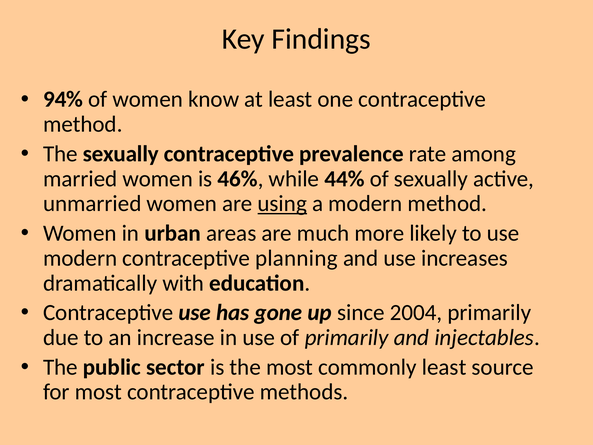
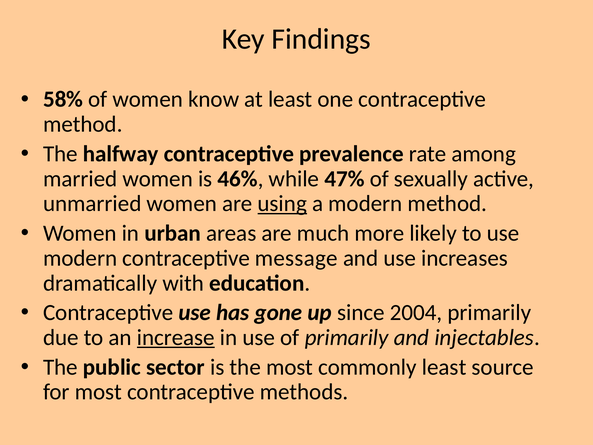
94%: 94% -> 58% (63, 99)
The sexually: sexually -> halfway (121, 154)
44%: 44% -> 47% (344, 179)
planning: planning -> message (296, 258)
increase underline: none -> present (176, 337)
